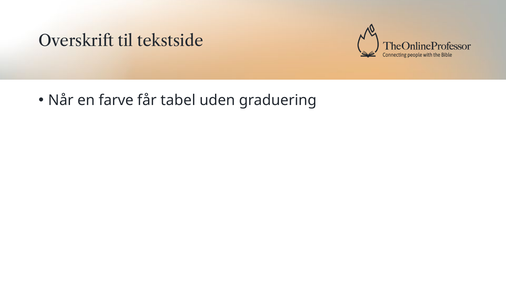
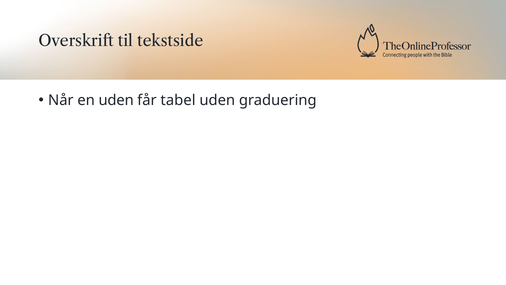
en farve: farve -> uden (116, 100)
